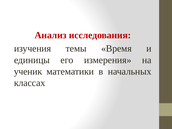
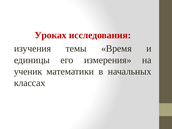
Анализ: Анализ -> Уроках (51, 35)
